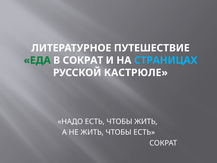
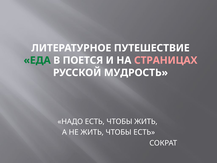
В СОКРАТ: СОКРАТ -> ПОЕТСЯ (83, 60)
СТРАНИЦАХ colour: light blue -> pink (166, 60)
КАСТРЮЛЕ: КАСТРЮЛЕ -> МУДРОСТЬ (136, 73)
